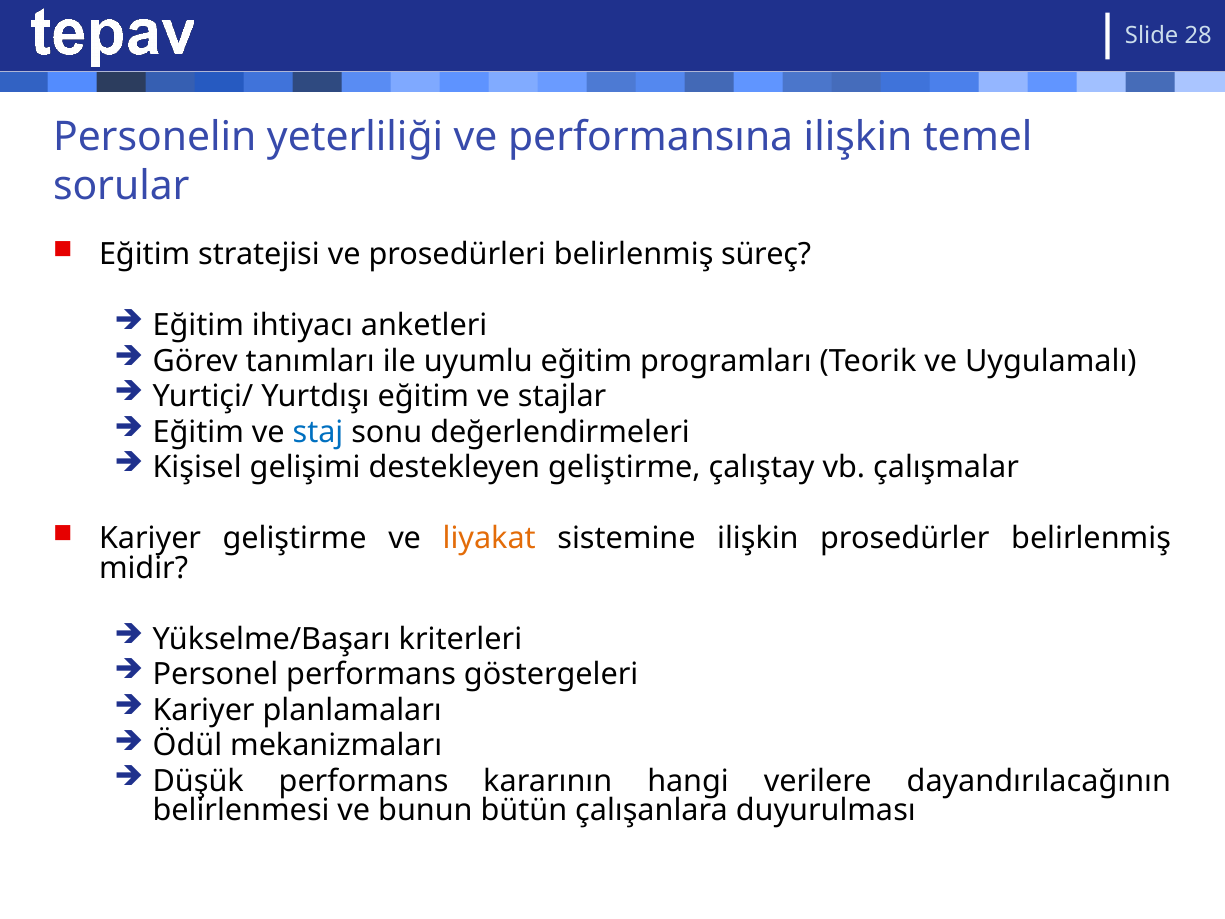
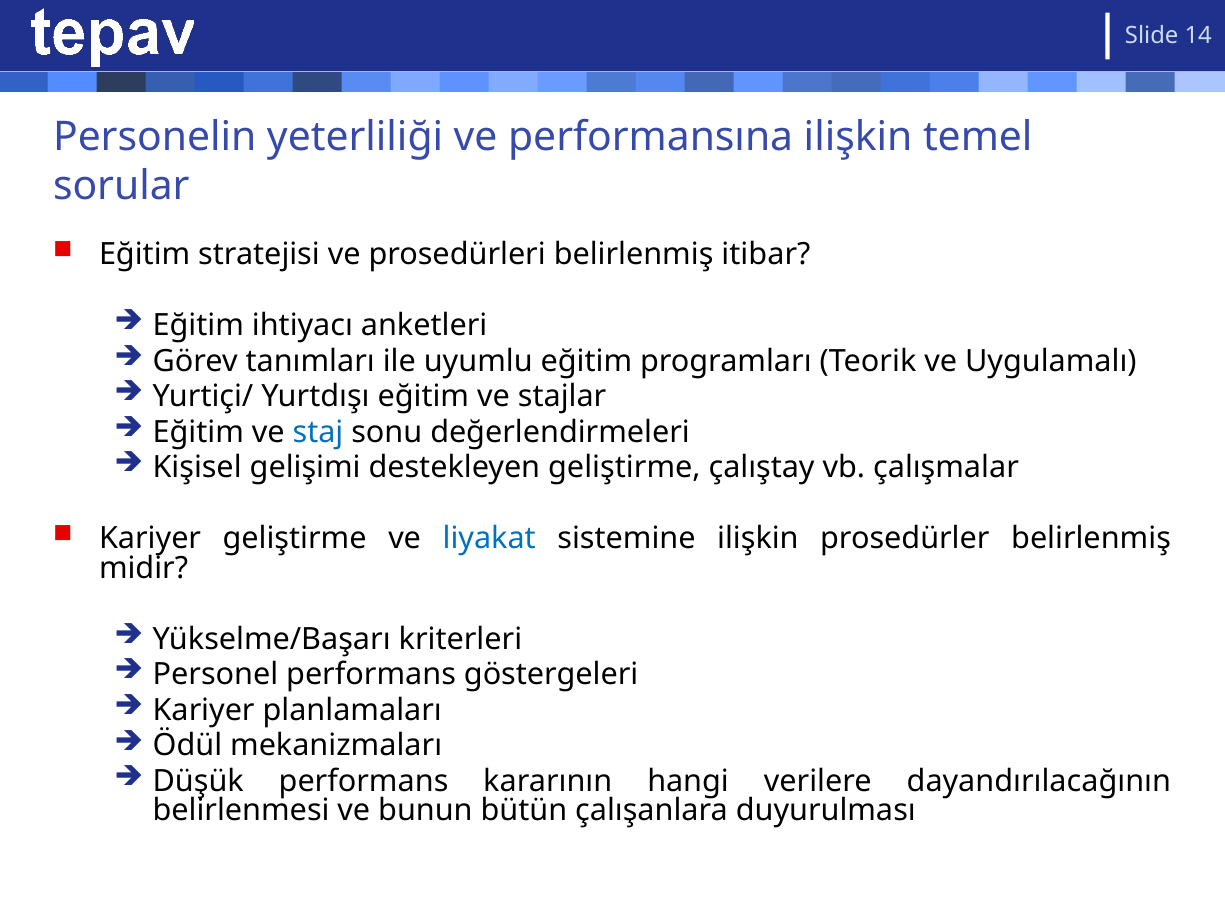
28: 28 -> 14 (1198, 36)
süreç: süreç -> itibar (766, 254)
liyakat colour: orange -> blue (489, 539)
